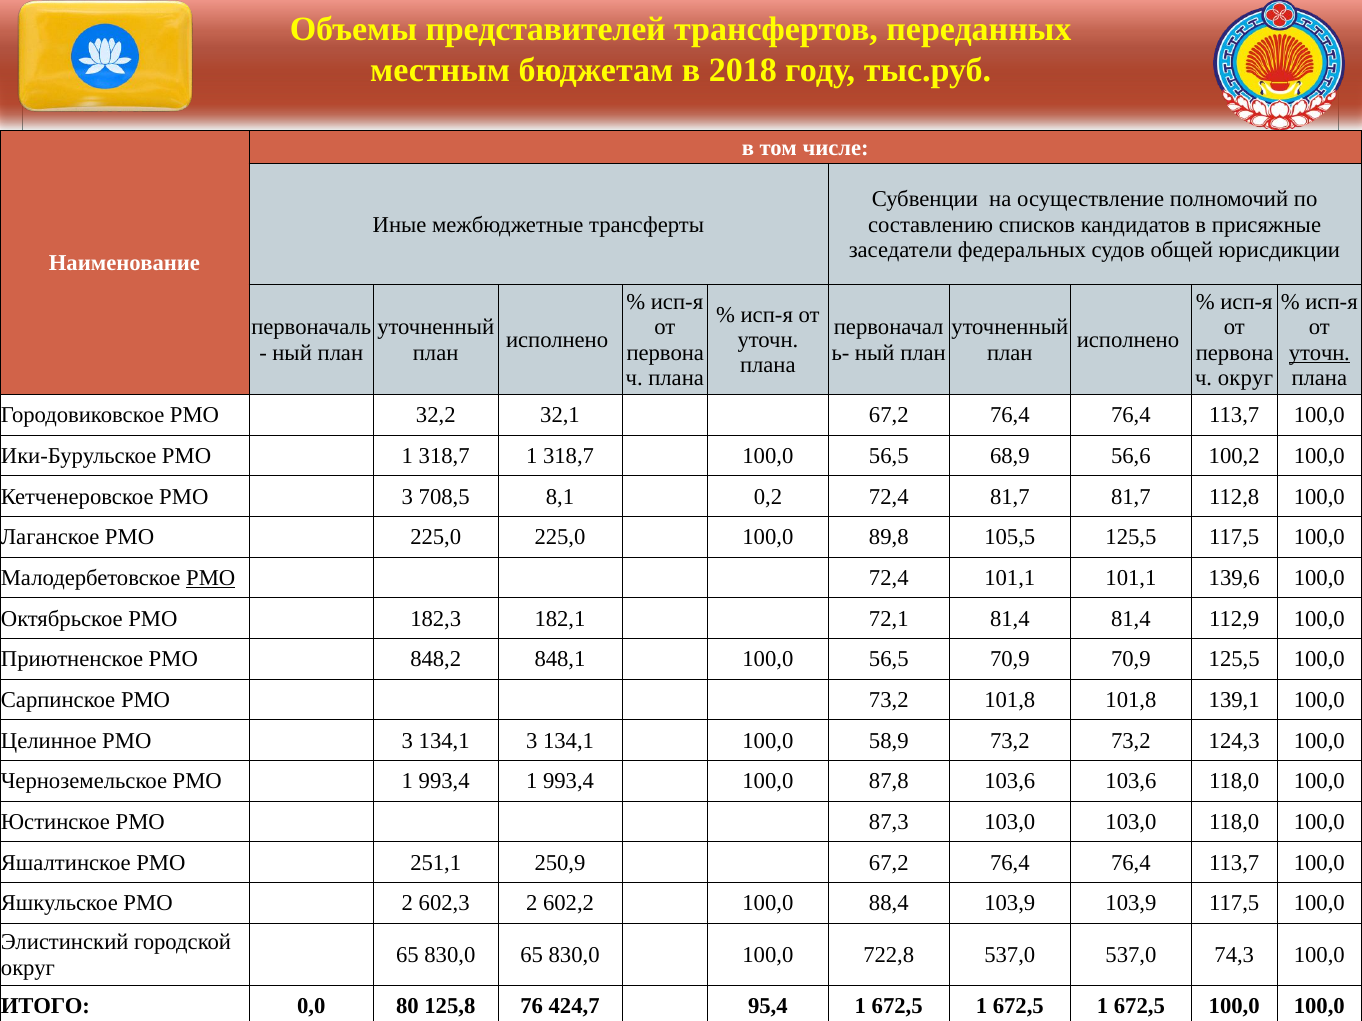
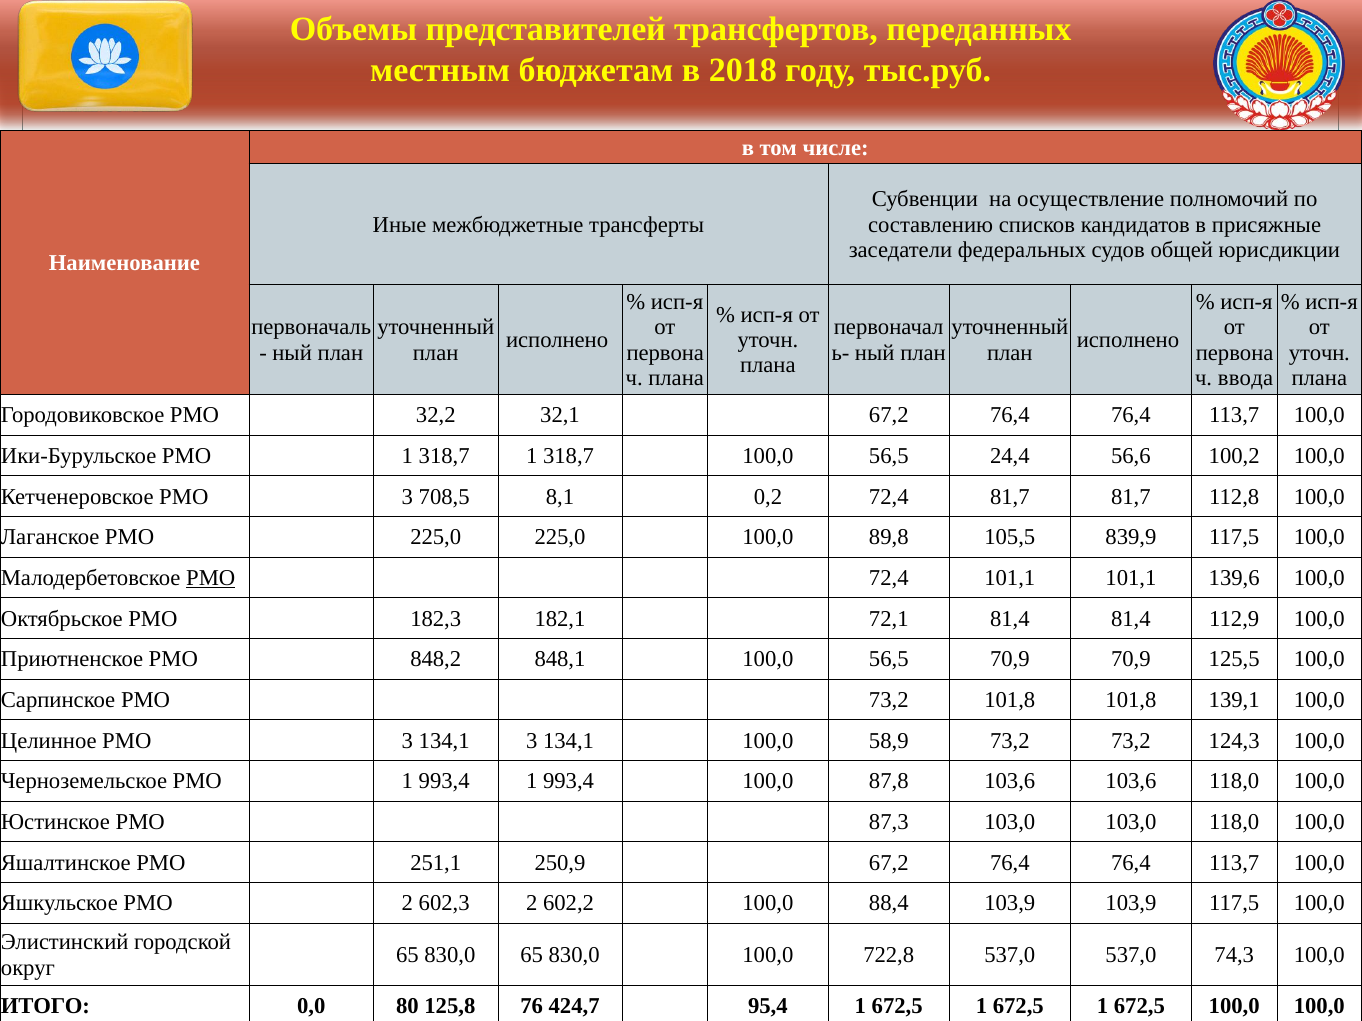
уточн underline: present -> none (1319, 353)
округ: округ -> ввода (1245, 378)
68,9: 68,9 -> 24,4 (1010, 456)
105,5 125,5: 125,5 -> 839,9 (1131, 538)
